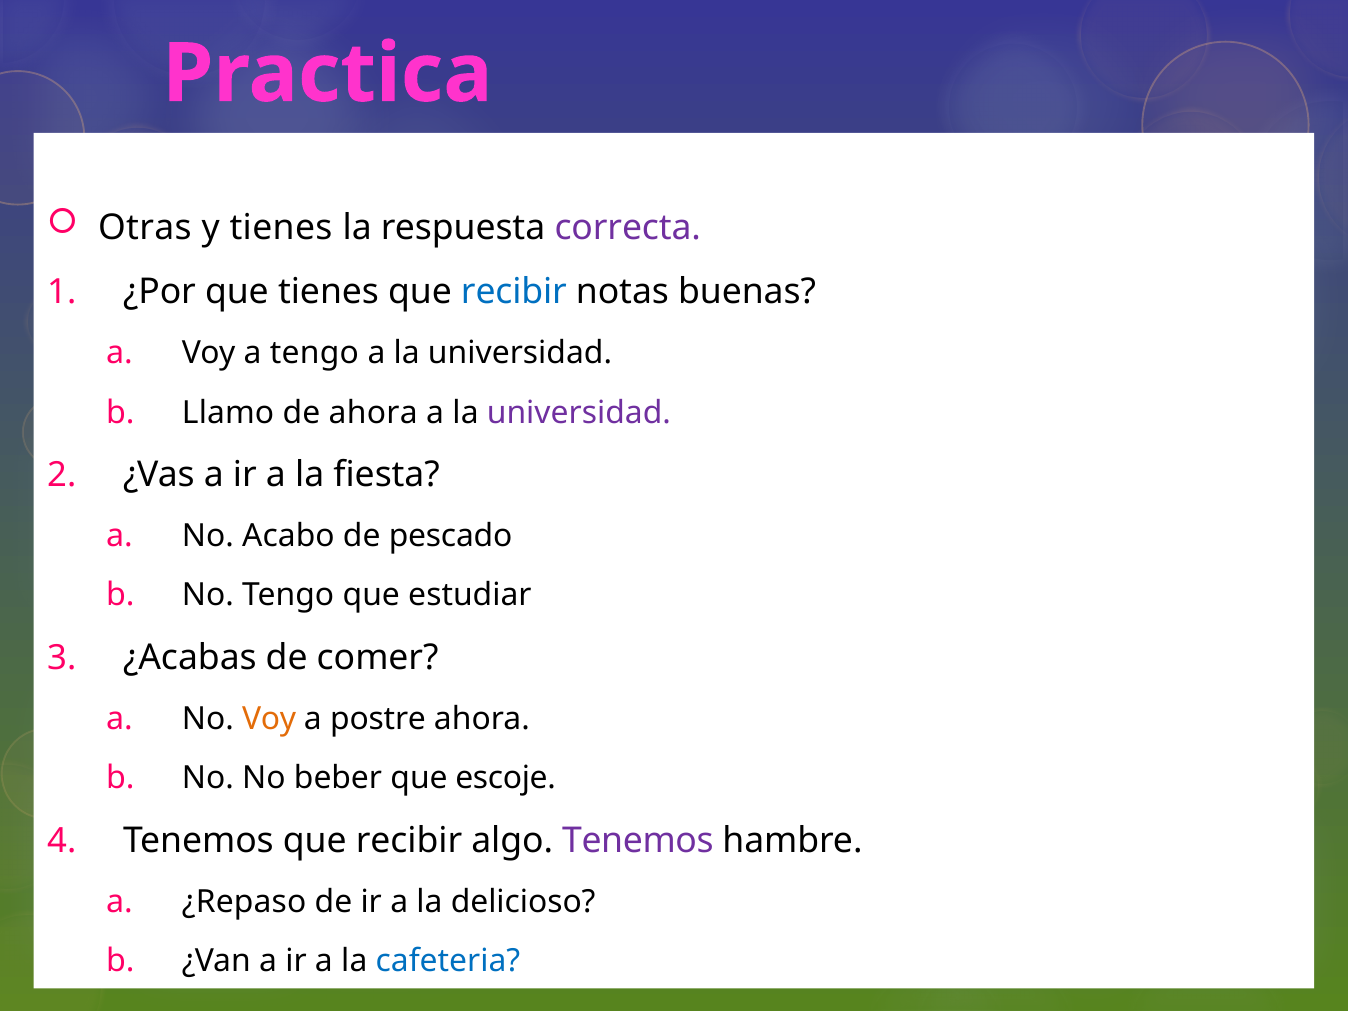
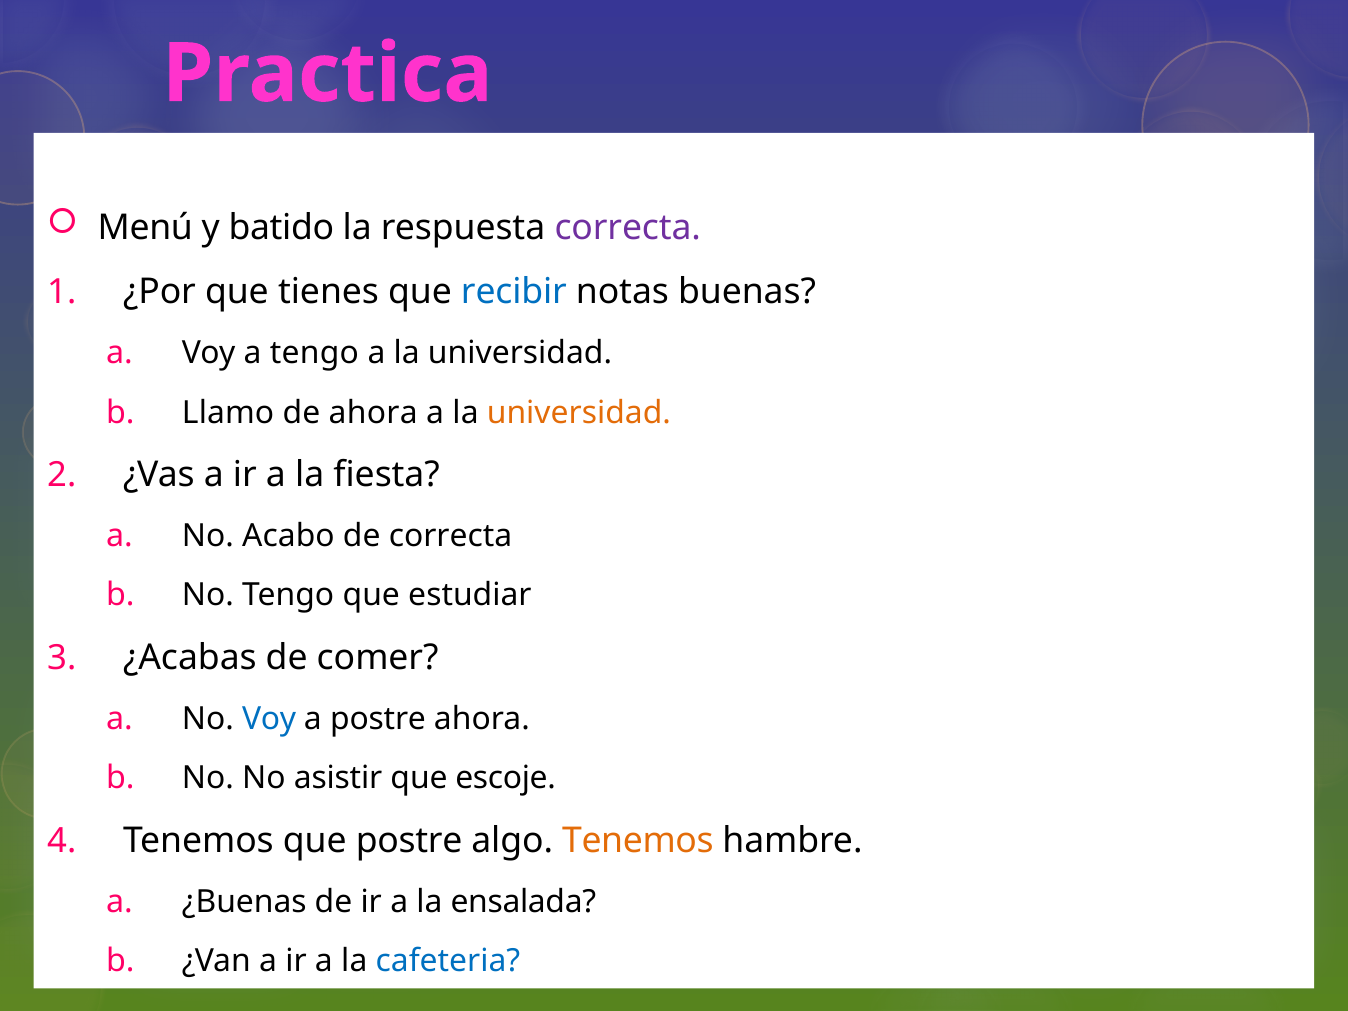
Otras: Otras -> Menú (145, 228)
y tienes: tienes -> batido (281, 228)
universidad colour: purple -> orange (579, 413)
de pescado: pescado -> correcta (450, 536)
Voy colour: orange -> blue (269, 719)
beber: beber -> asistir (338, 778)
Tenemos que recibir: recibir -> postre (409, 841)
Tenemos colour: purple -> orange (638, 841)
¿Repaso: ¿Repaso -> ¿Buenas (244, 902)
delicioso: delicioso -> ensalada (523, 902)
